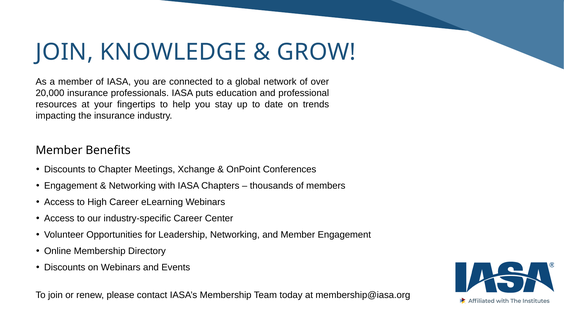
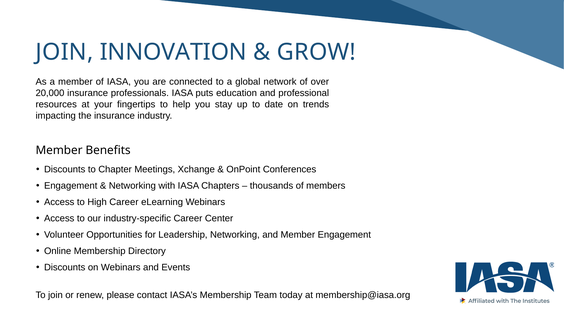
KNOWLEDGE: KNOWLEDGE -> INNOVATION (173, 52)
